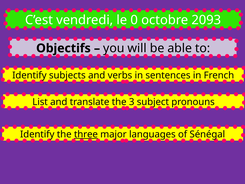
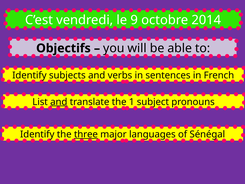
0: 0 -> 9 (134, 20)
2093: 2093 -> 2014 (206, 20)
and underline: none -> present (59, 102)
3: 3 -> 1 (132, 102)
